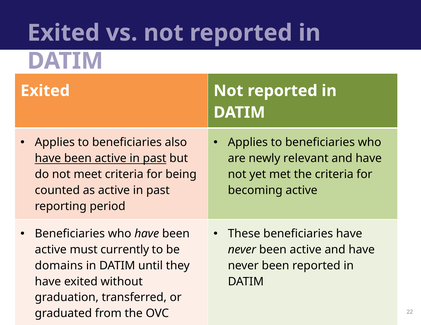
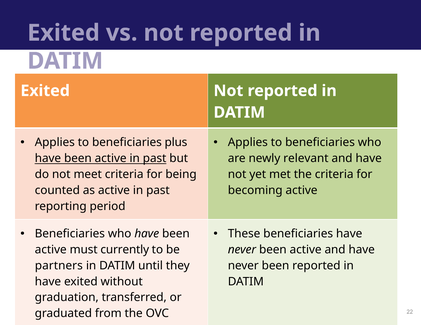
also: also -> plus (176, 143)
domains: domains -> partners (59, 266)
